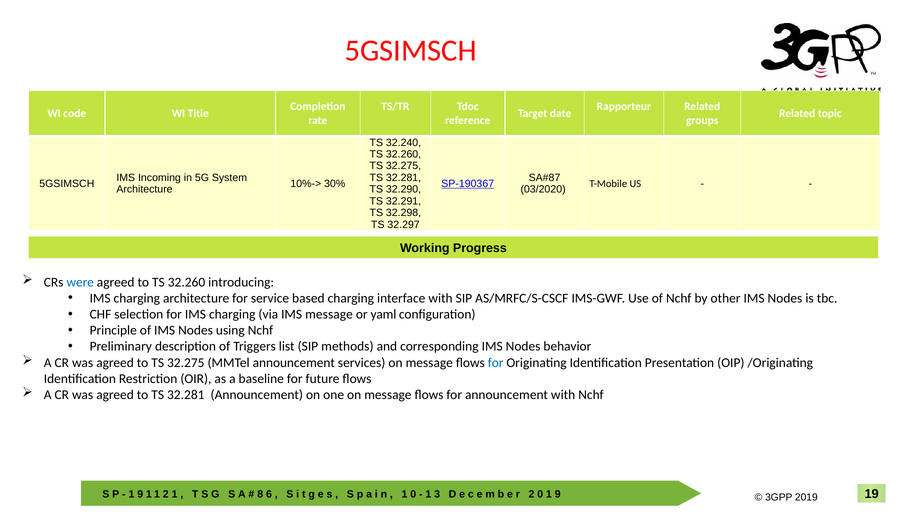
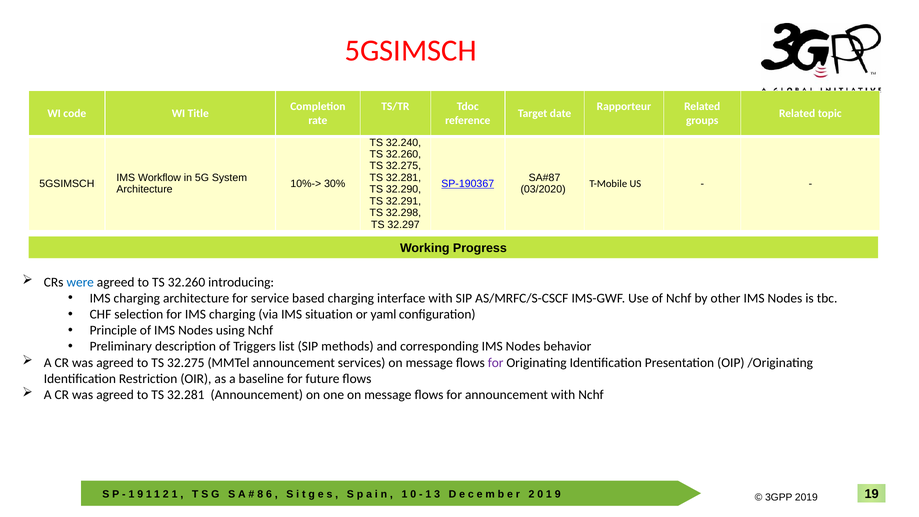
Incoming: Incoming -> Workflow (159, 178)
IMS message: message -> situation (329, 314)
for colour: blue -> purple (496, 363)
